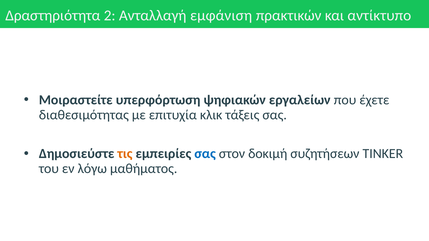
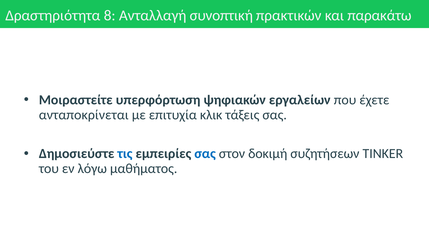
2: 2 -> 8 (110, 15)
εμφάνιση: εμφάνιση -> συνοπτική (221, 15)
αντίκτυπο: αντίκτυπο -> παρακάτω (379, 15)
διαθεσιμότητας: διαθεσιμότητας -> ανταποκρίνεται (84, 115)
τις colour: orange -> blue (125, 154)
